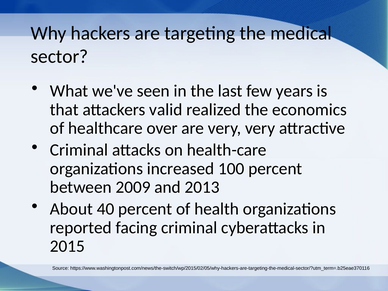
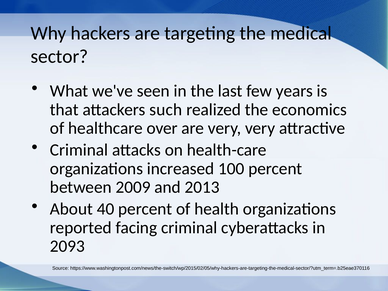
valid: valid -> such (166, 110)
2015: 2015 -> 2093 (67, 246)
